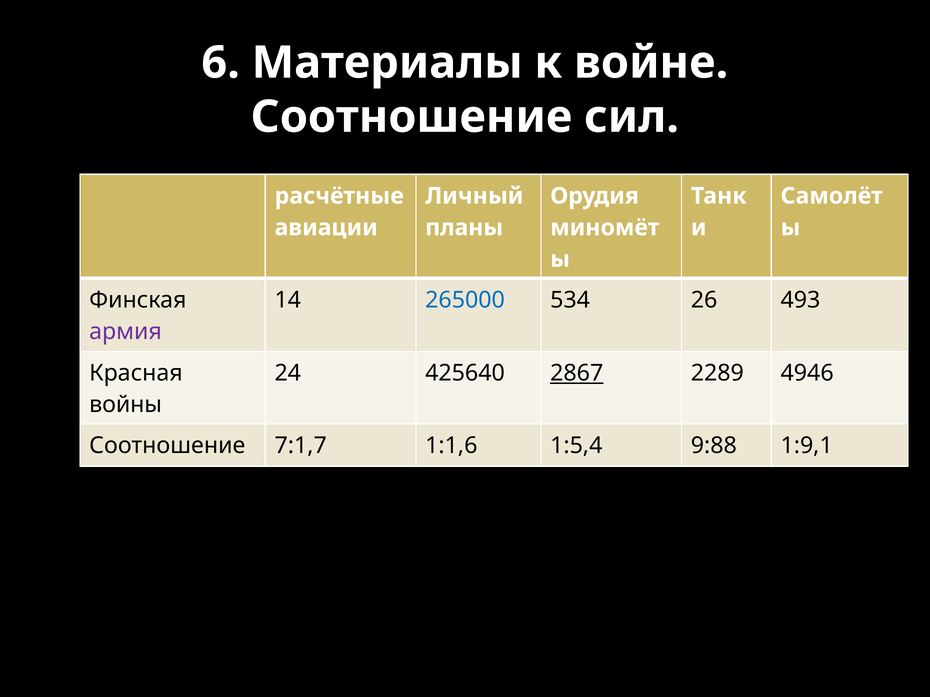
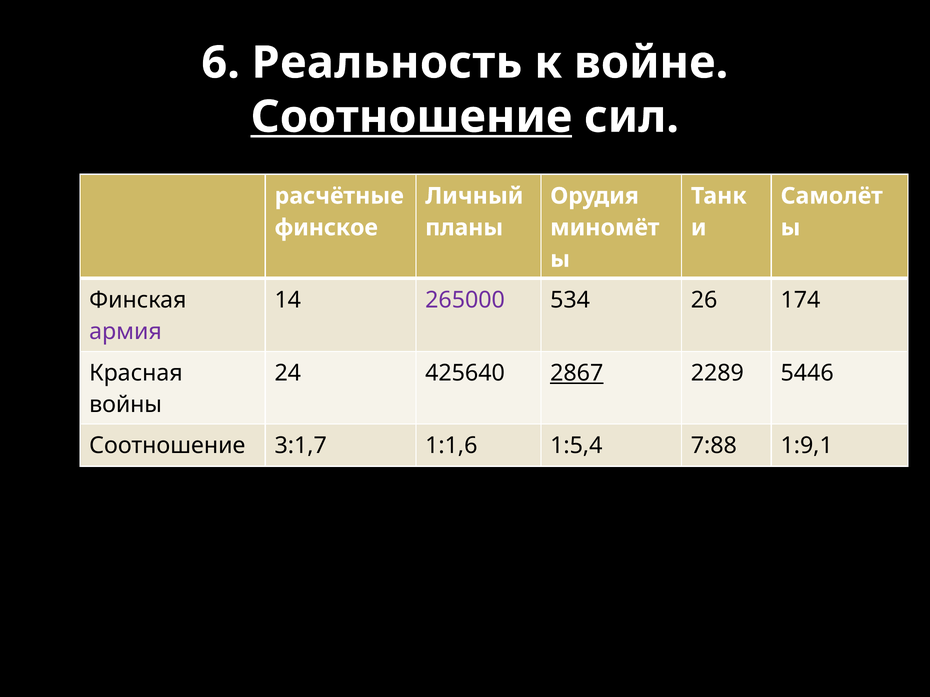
Материалы: Материалы -> Реальность (387, 63)
Соотношение underline: none -> present (411, 117)
авиации: авиации -> финское (326, 228)
265000 colour: blue -> purple (465, 300)
493: 493 -> 174 (800, 300)
4946: 4946 -> 5446 (807, 373)
7:1,7: 7:1,7 -> 3:1,7 (301, 446)
9:88: 9:88 -> 7:88 (714, 446)
